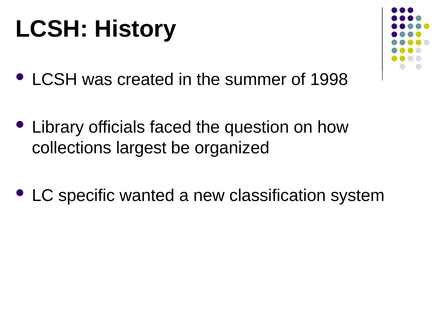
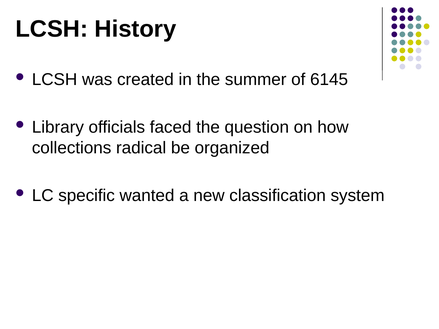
1998: 1998 -> 6145 (329, 79)
largest: largest -> radical (141, 148)
